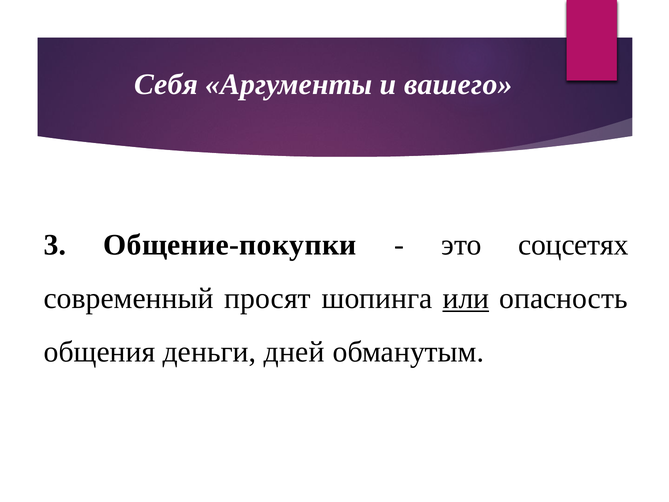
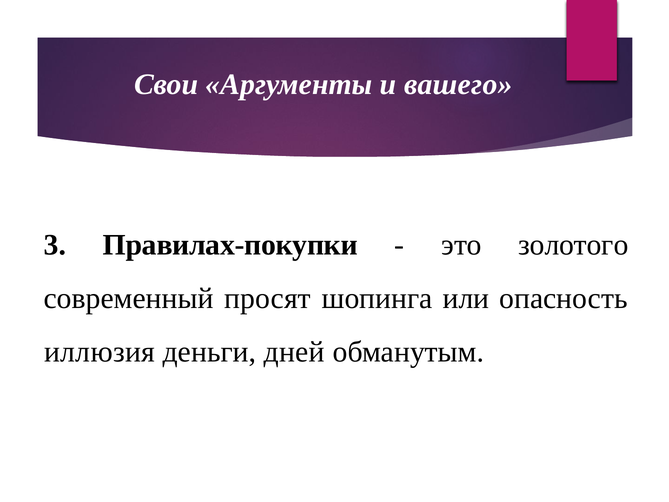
Себя: Себя -> Свои (166, 84)
Общение-покупки: Общение-покупки -> Правилах-покупки (230, 245)
соцсетях: соцсетях -> золотого (573, 245)
или underline: present -> none (466, 298)
общения: общения -> иллюзия (99, 352)
